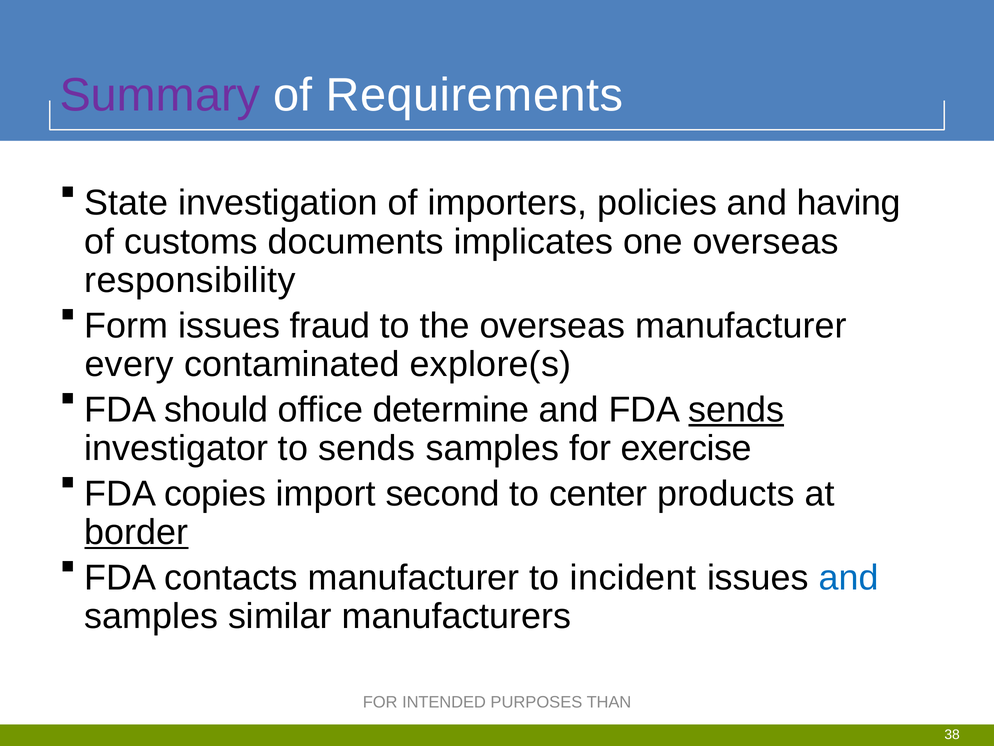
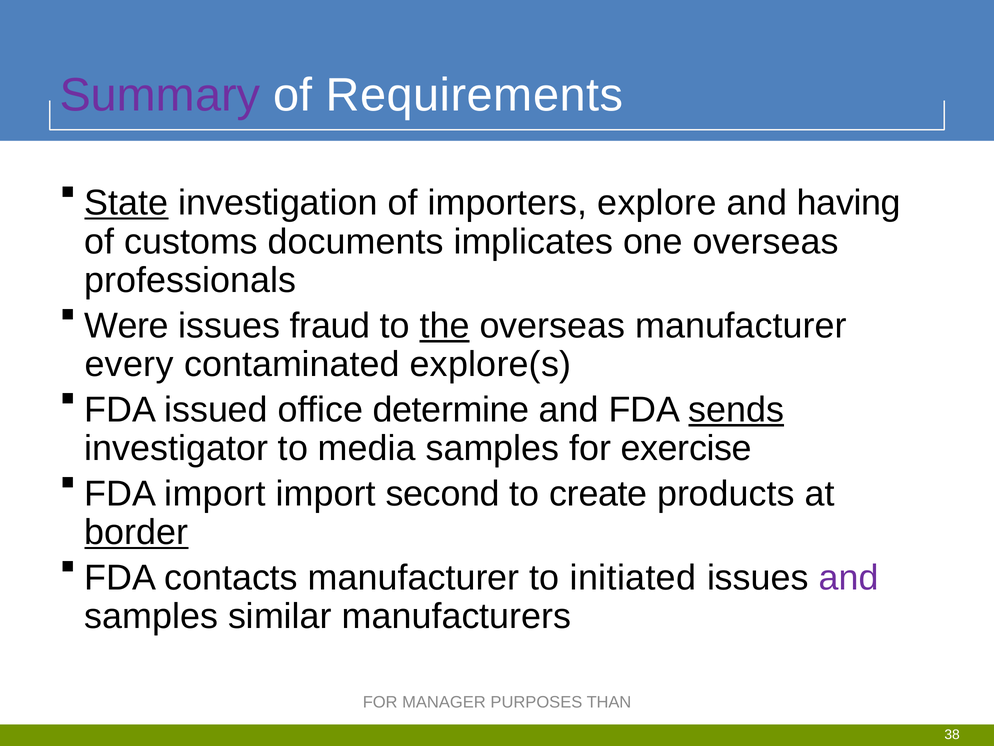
State underline: none -> present (126, 203)
policies: policies -> explore (657, 203)
responsibility: responsibility -> professionals (190, 280)
Form: Form -> Were (127, 326)
the underline: none -> present (445, 326)
should: should -> issued (216, 410)
to sends: sends -> media (367, 448)
FDA copies: copies -> import (215, 493)
center: center -> create (598, 493)
incident: incident -> initiated (633, 577)
and colour: blue -> purple (849, 577)
INTENDED: INTENDED -> MANAGER (444, 702)
